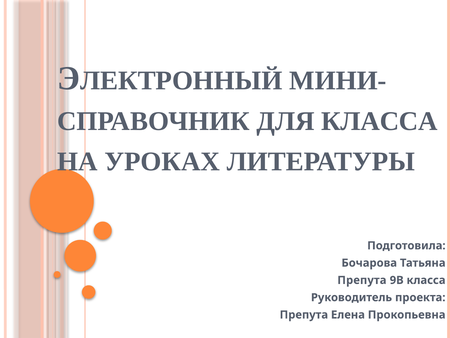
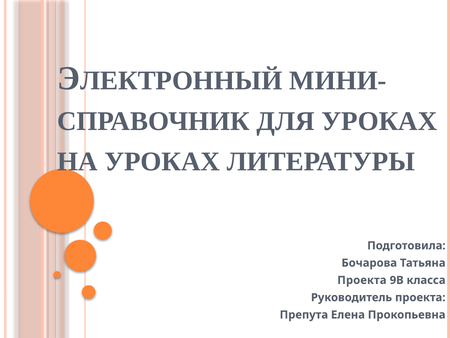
ДЛЯ КЛАССА: КЛАССА -> УРОКАХ (379, 121)
Препута: Препута -> Проекта (362, 280)
